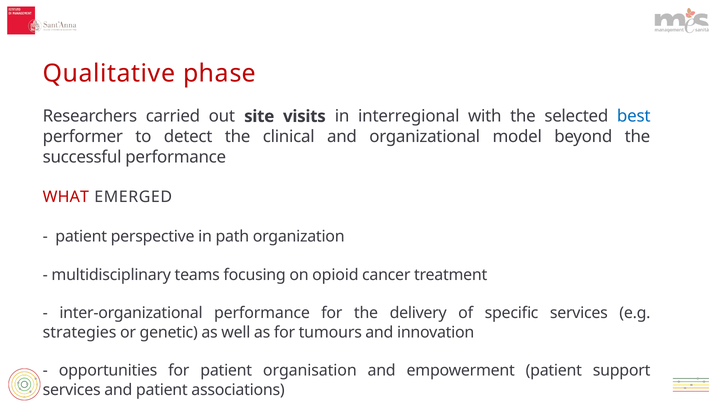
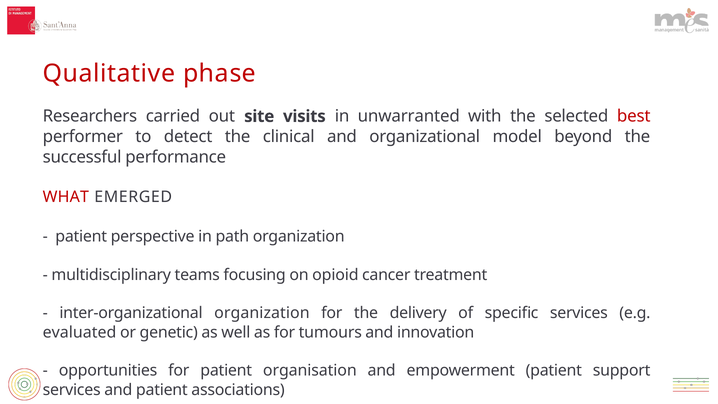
interregional: interregional -> unwarranted (409, 116)
best colour: blue -> red (634, 116)
inter-organizational performance: performance -> organization (262, 313)
strategies: strategies -> evaluated (80, 332)
